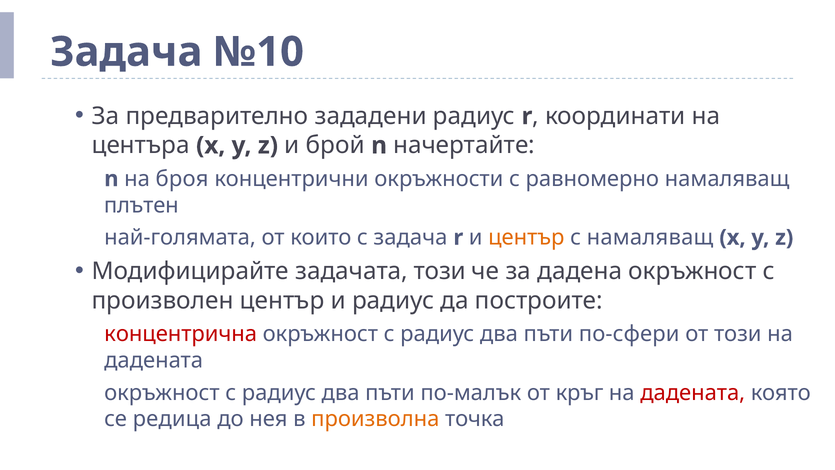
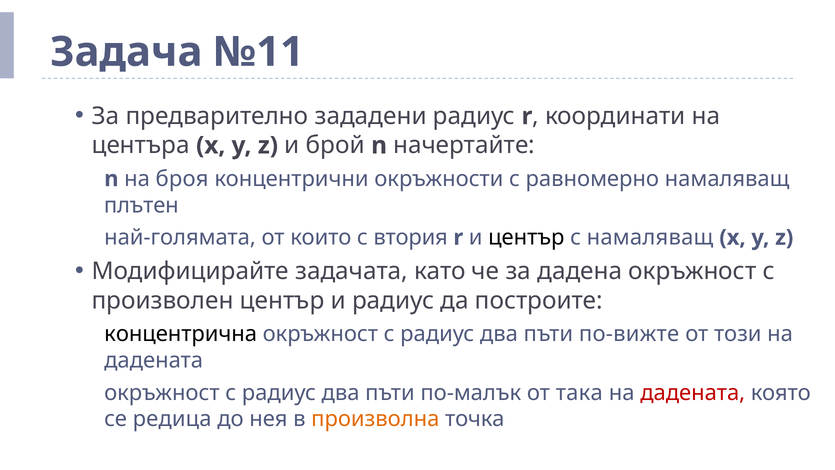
№10: №10 -> №11 (259, 52)
с задача: задача -> втория (411, 237)
център colour: orange -> black (526, 237)
задачата този: този -> като (440, 271)
концентрична colour: red -> black (181, 334)
по-сфери: по-сфери -> по-вижте (629, 334)
кръг: кръг -> така (579, 393)
